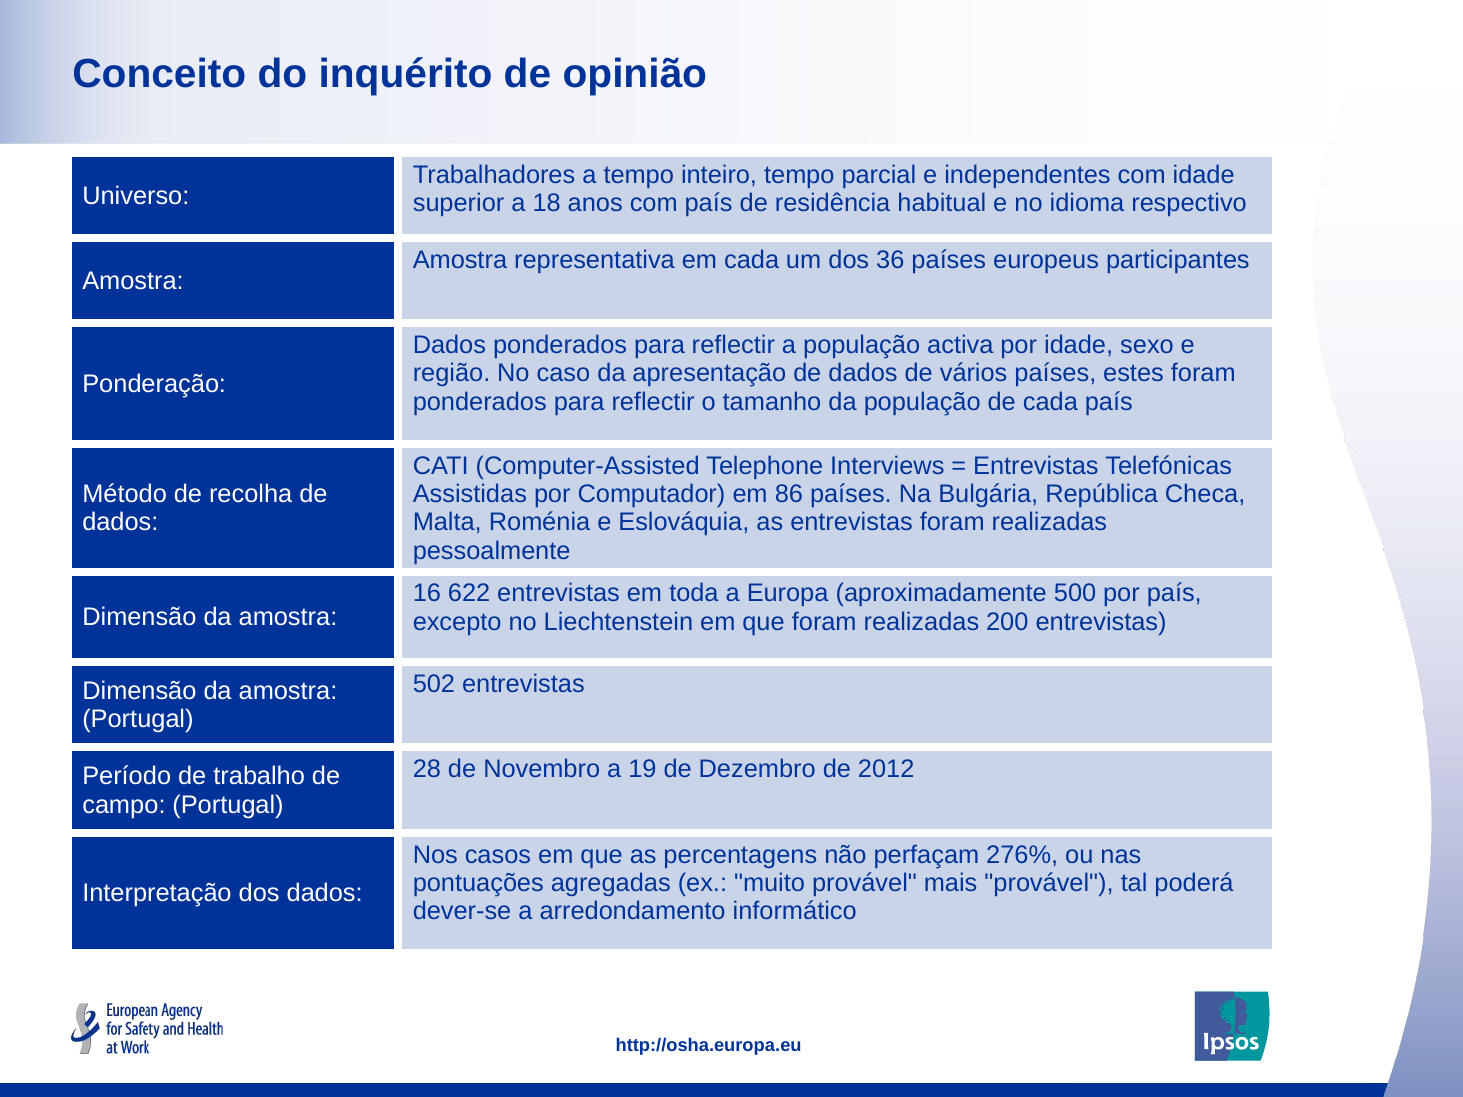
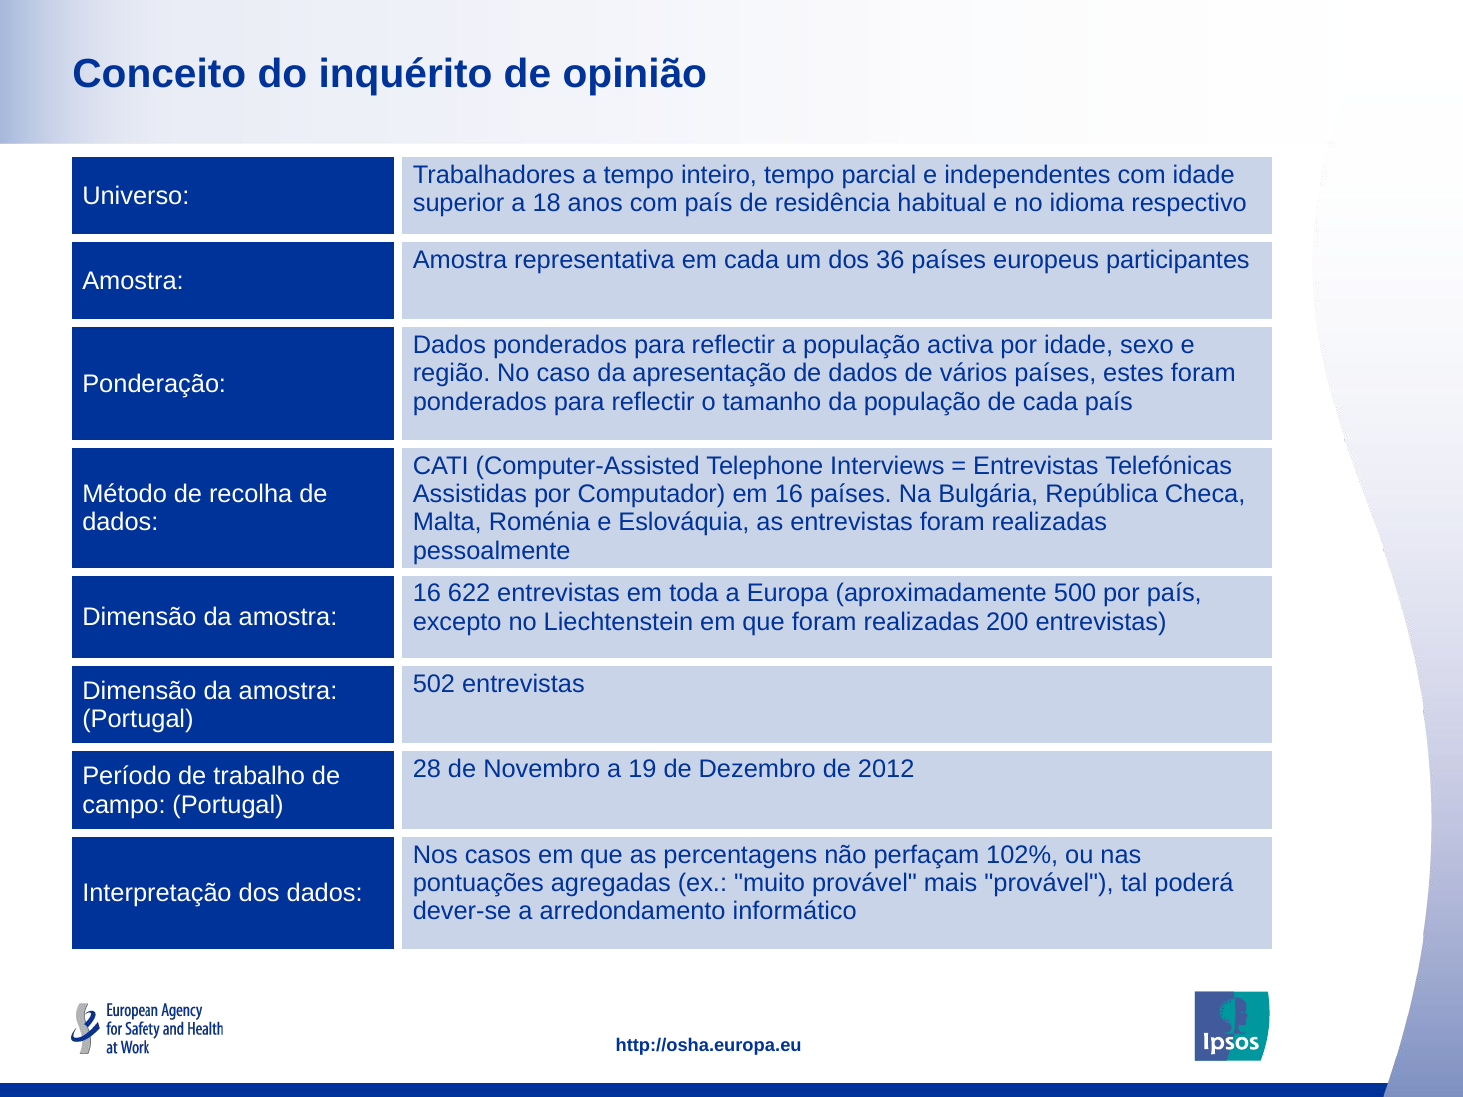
em 86: 86 -> 16 (789, 494)
276%: 276% -> 102% (1022, 855)
